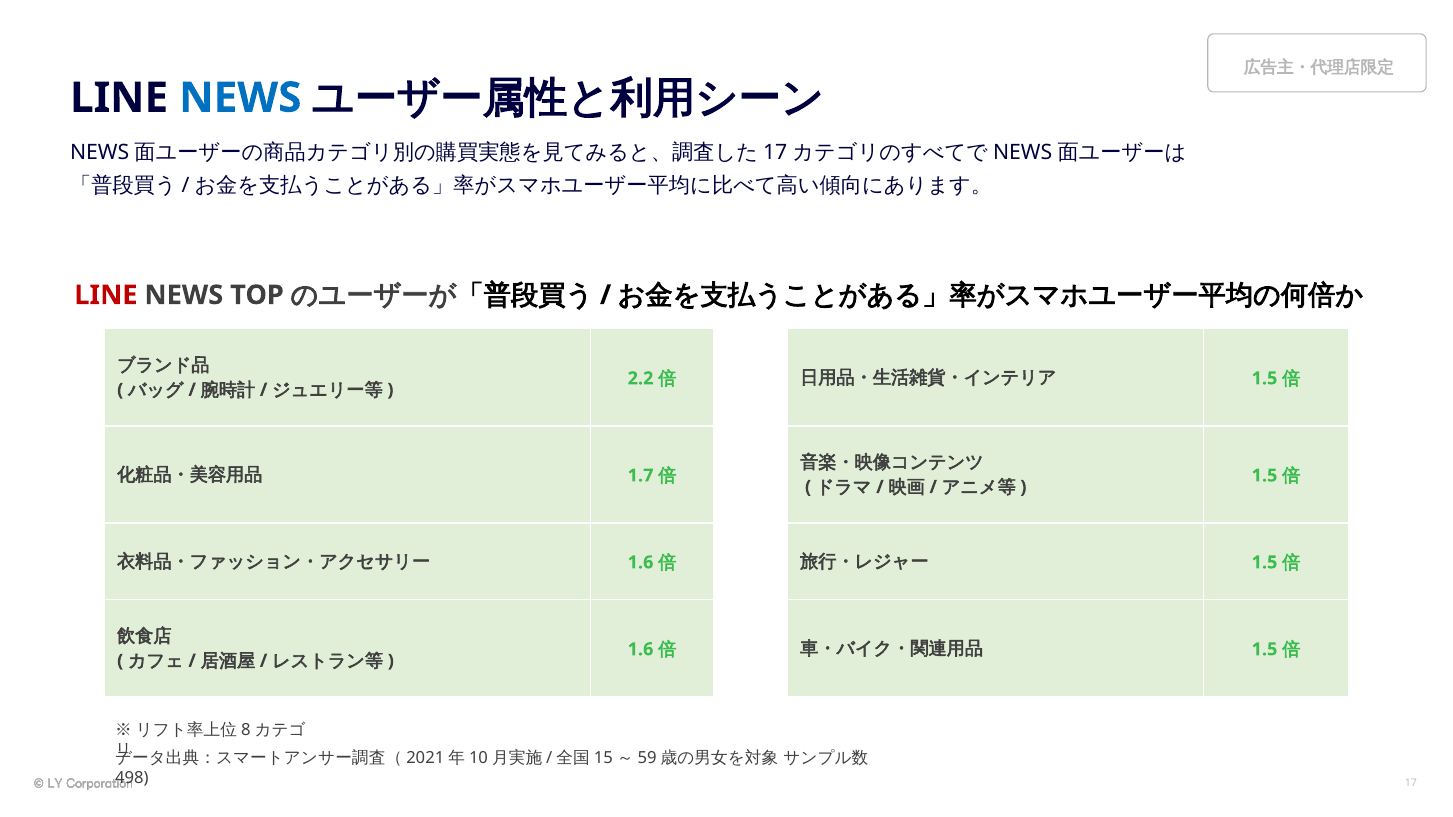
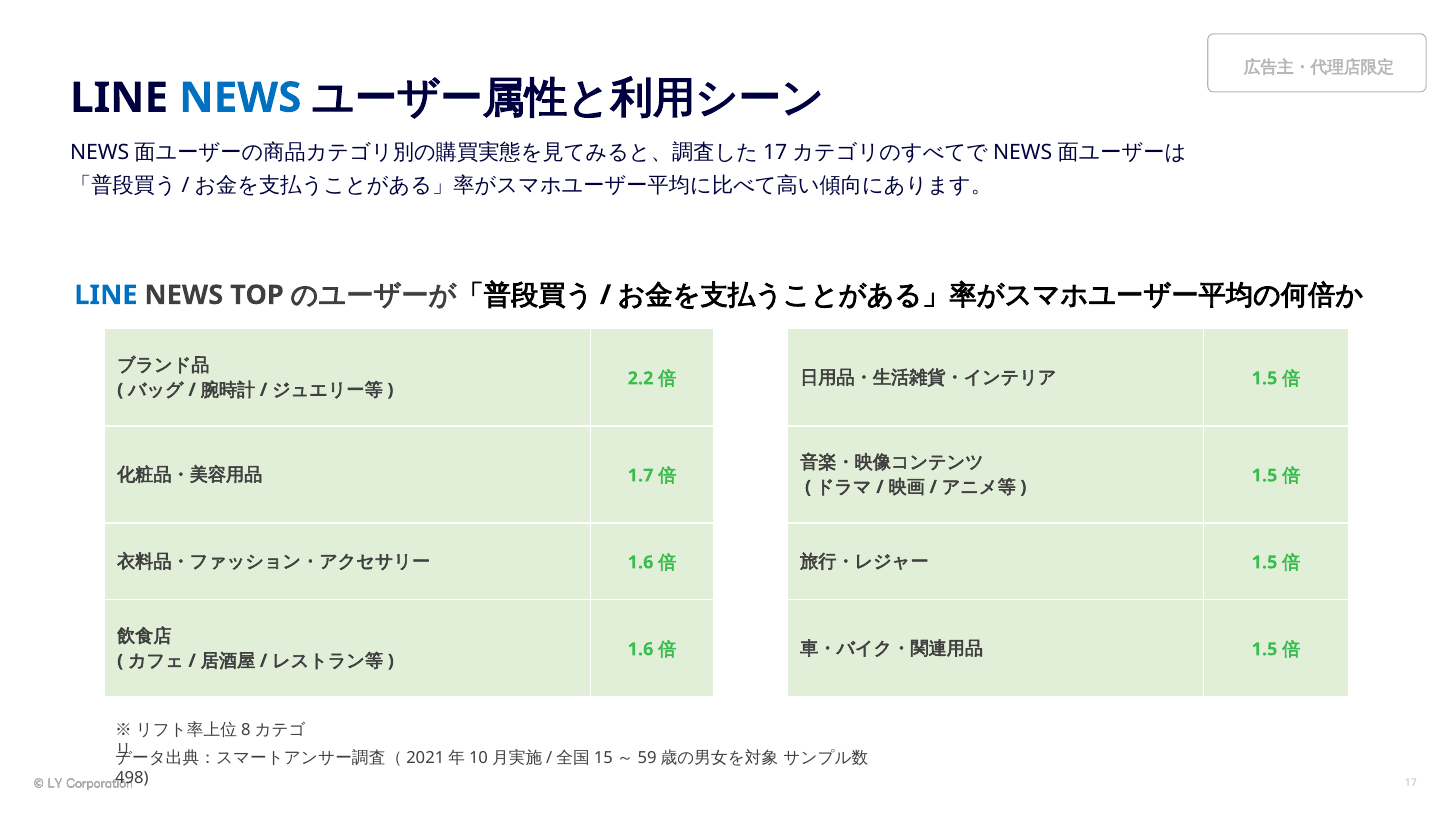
LINE colour: red -> blue (106, 295)
